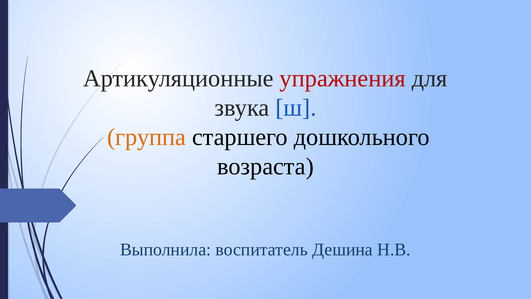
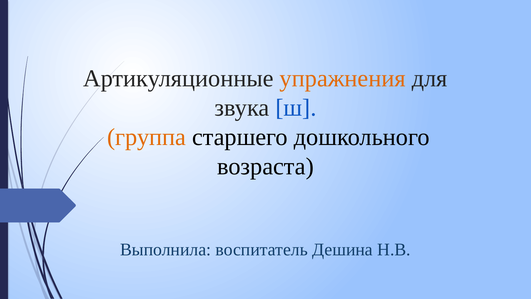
упражнения colour: red -> orange (343, 78)
